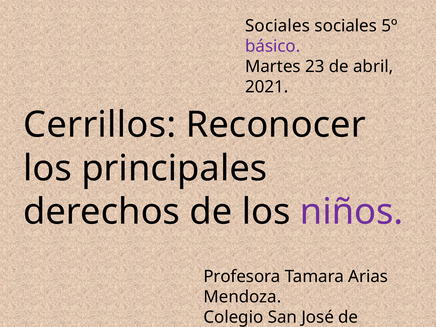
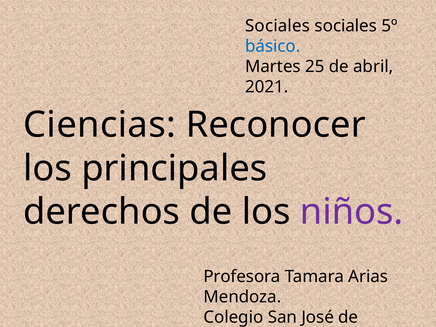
básico colour: purple -> blue (273, 46)
23: 23 -> 25 (315, 67)
Cerrillos: Cerrillos -> Ciencias (100, 125)
